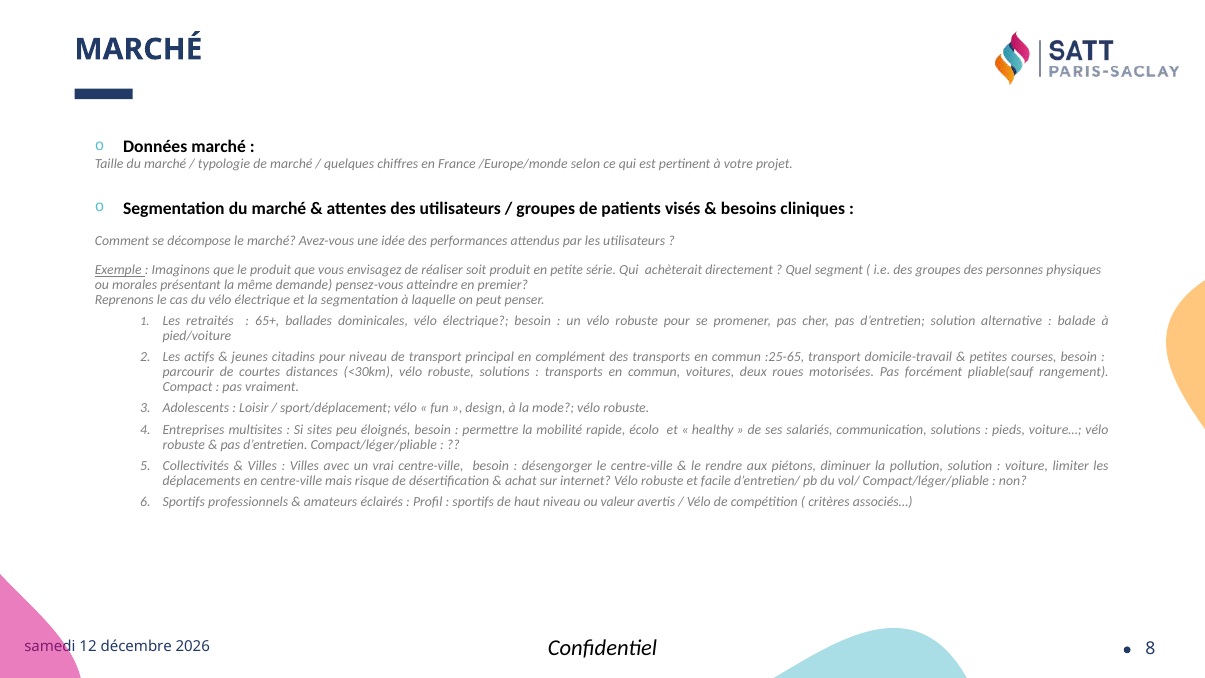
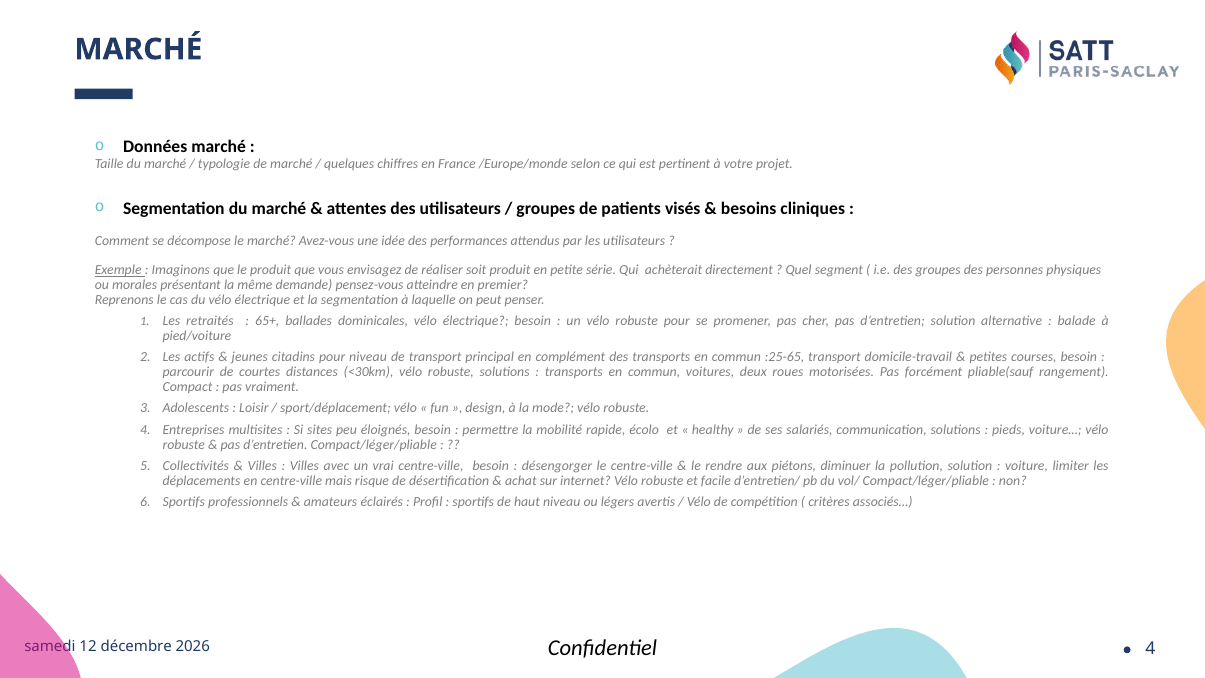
valeur: valeur -> légers (618, 502)
8: 8 -> 4 (1150, 649)
